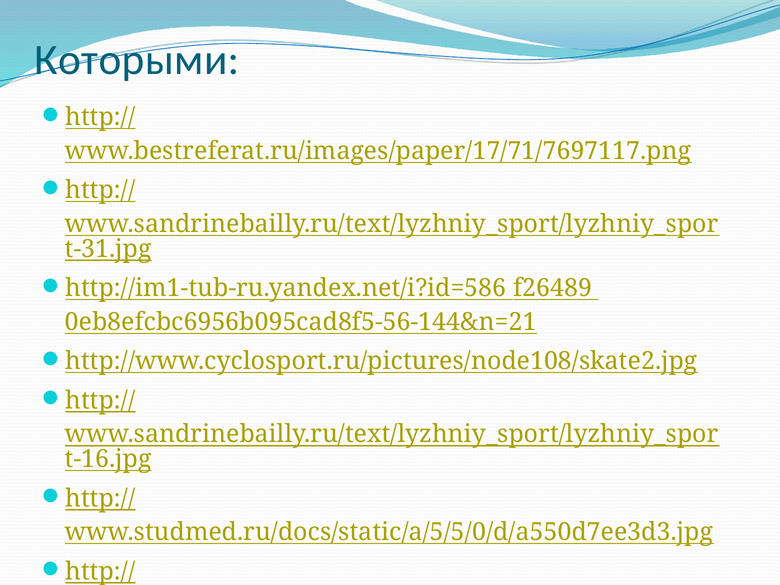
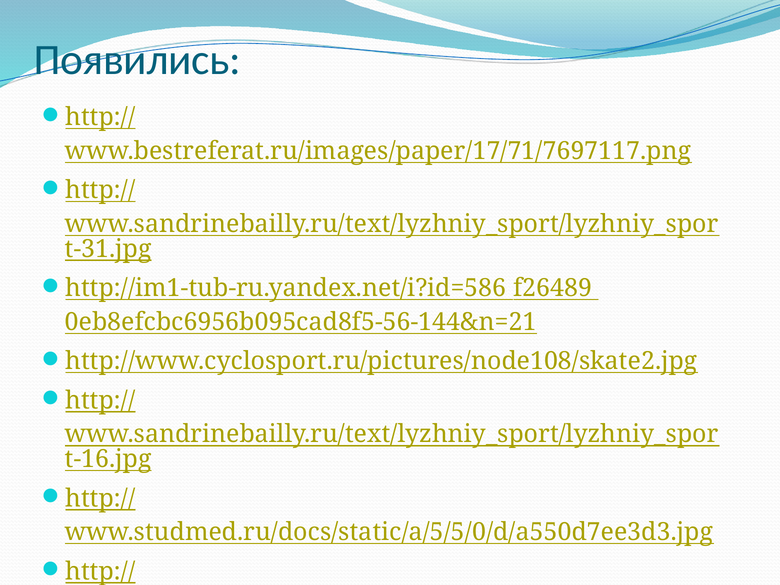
Которыми: Которыми -> Появились (137, 60)
